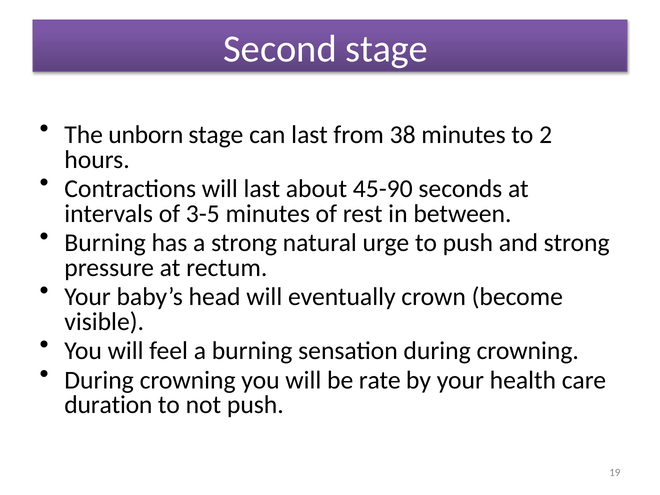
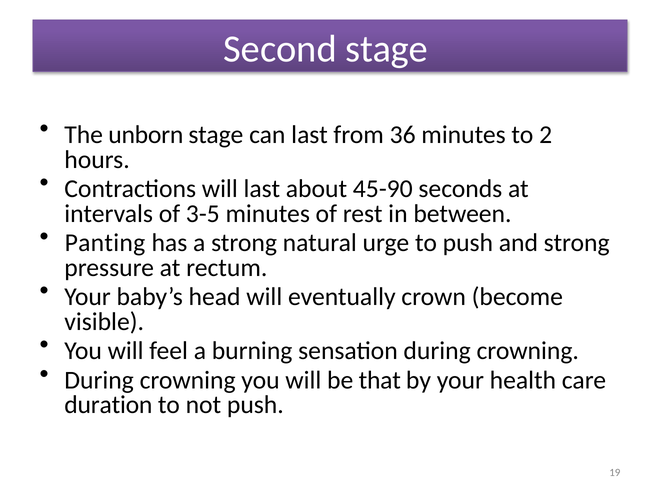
38: 38 -> 36 (403, 135)
Burning: Burning -> Panting (105, 243)
rate: rate -> that (380, 380)
